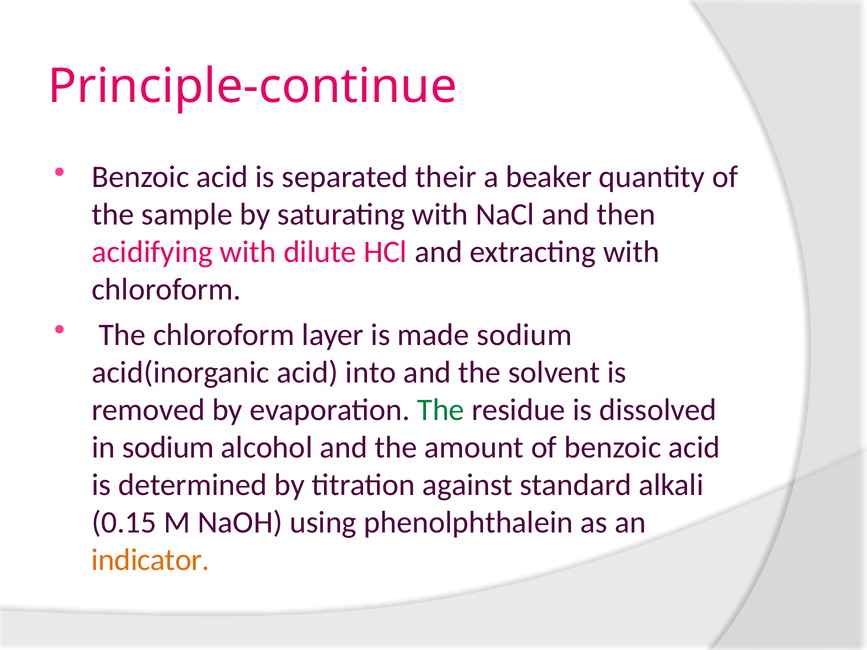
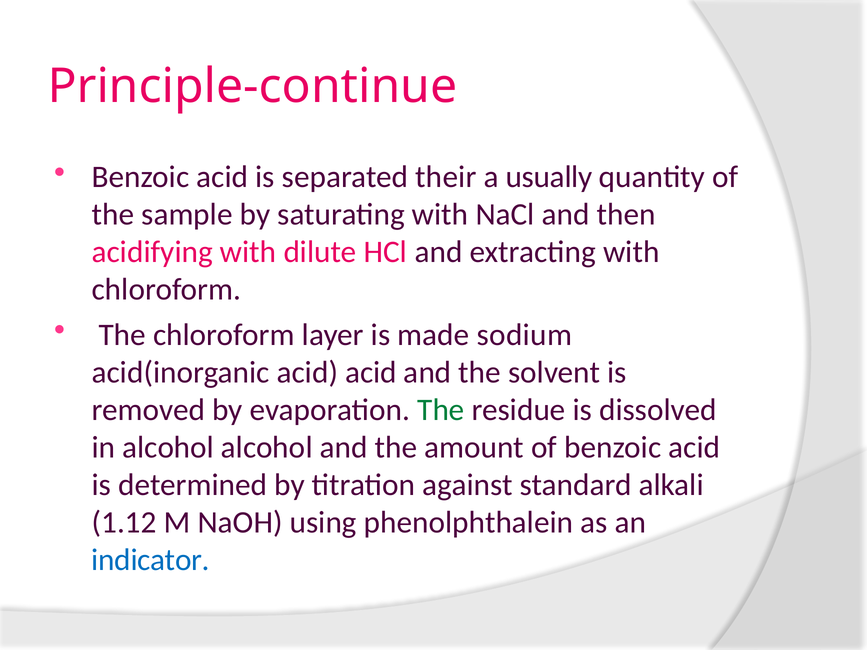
beaker: beaker -> usually (549, 177)
acid into: into -> acid (371, 372)
in sodium: sodium -> alcohol (168, 448)
0.15: 0.15 -> 1.12 (124, 523)
indicator colour: orange -> blue (151, 560)
